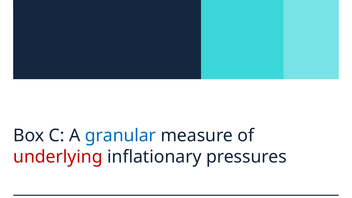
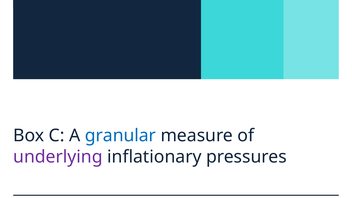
underlying colour: red -> purple (58, 157)
